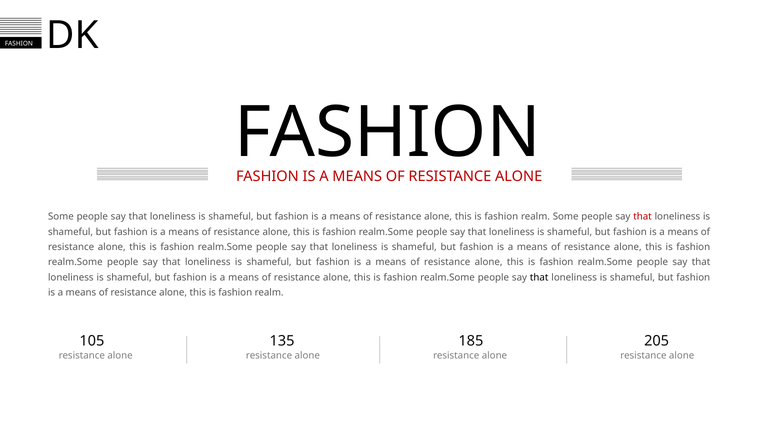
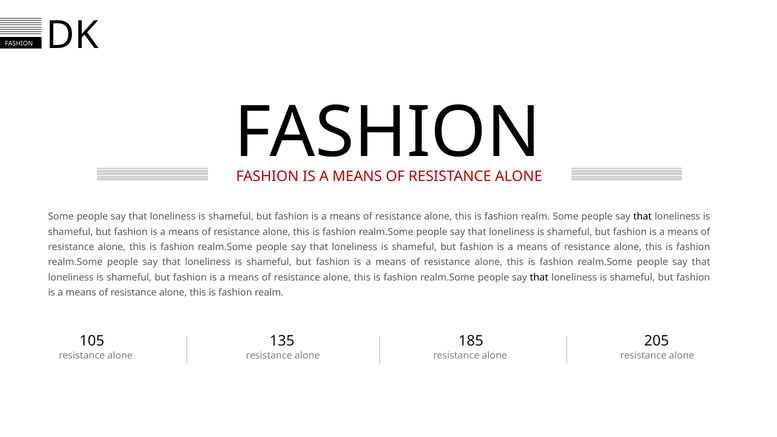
that colour: red -> black (643, 217)
